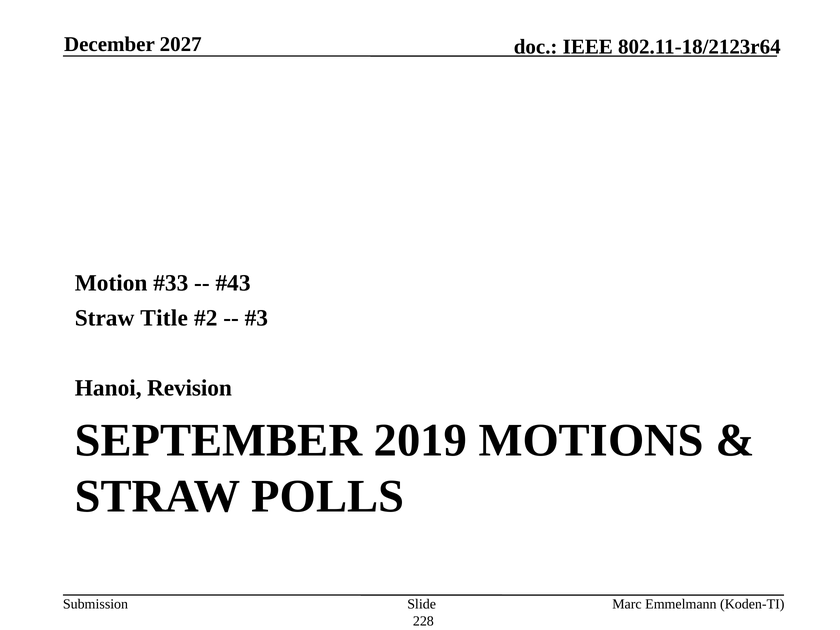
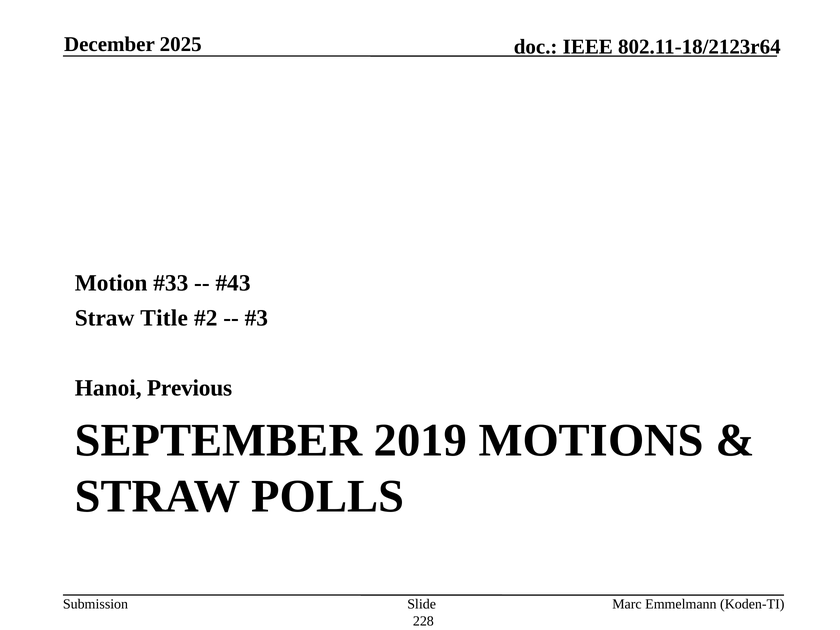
2027: 2027 -> 2025 (181, 45)
Revision: Revision -> Previous (190, 388)
